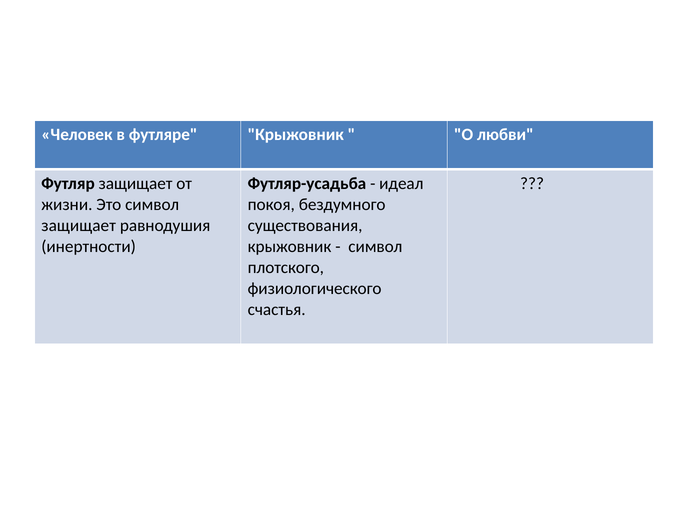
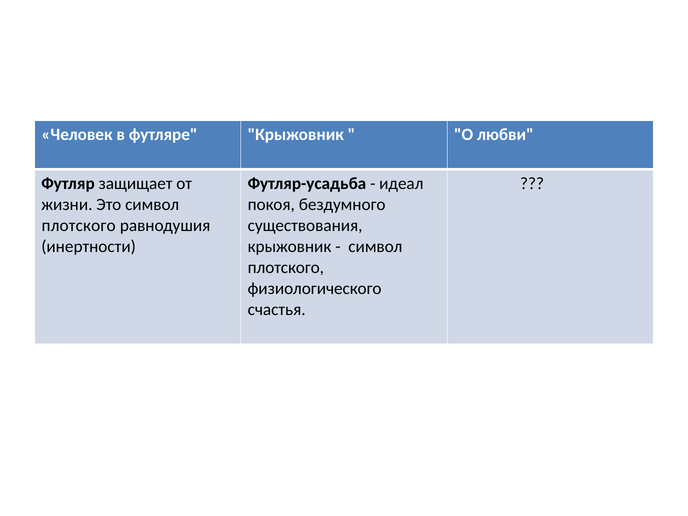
защищает: защищает -> плотского (79, 225)
